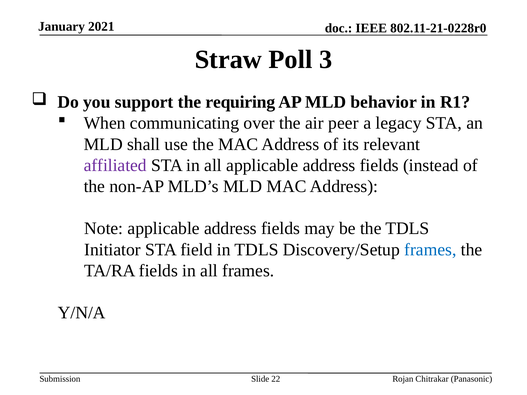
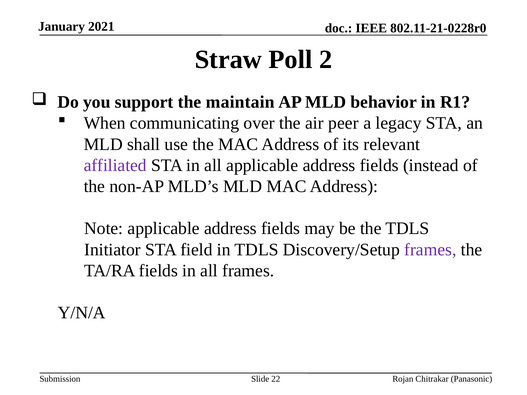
3: 3 -> 2 (326, 59)
requiring: requiring -> maintain (240, 102)
frames colour: blue -> purple (430, 250)
